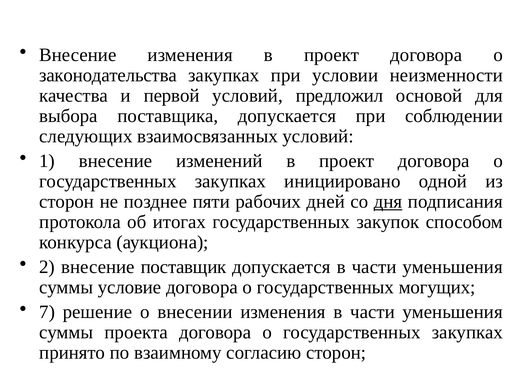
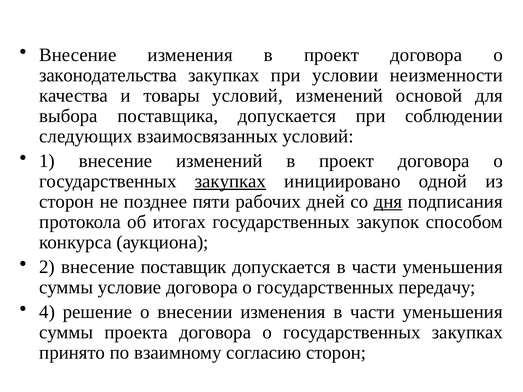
первой: первой -> товары (172, 96)
условий предложил: предложил -> изменений (339, 96)
закупках underline: none -> present (230, 181)
могущих: могущих -> передачу (437, 287)
7: 7 -> 4 (47, 312)
